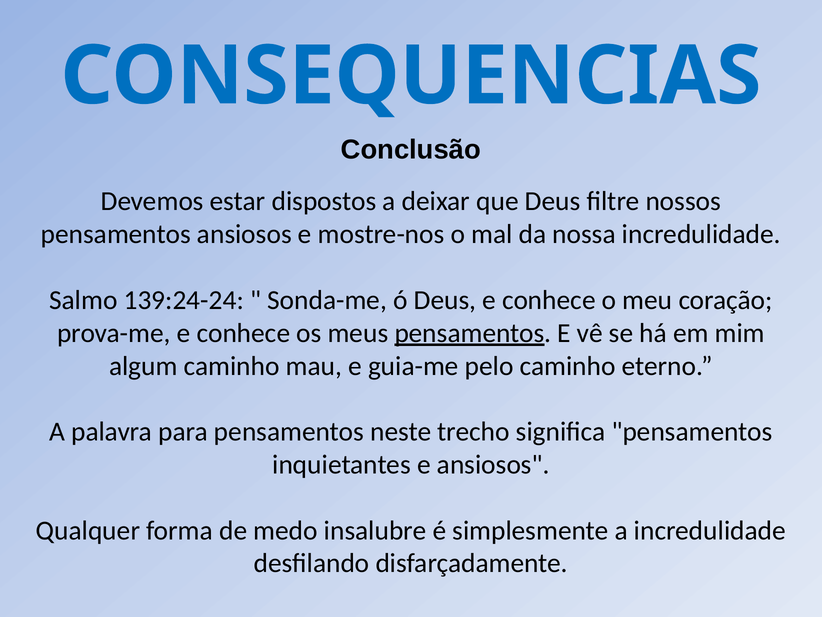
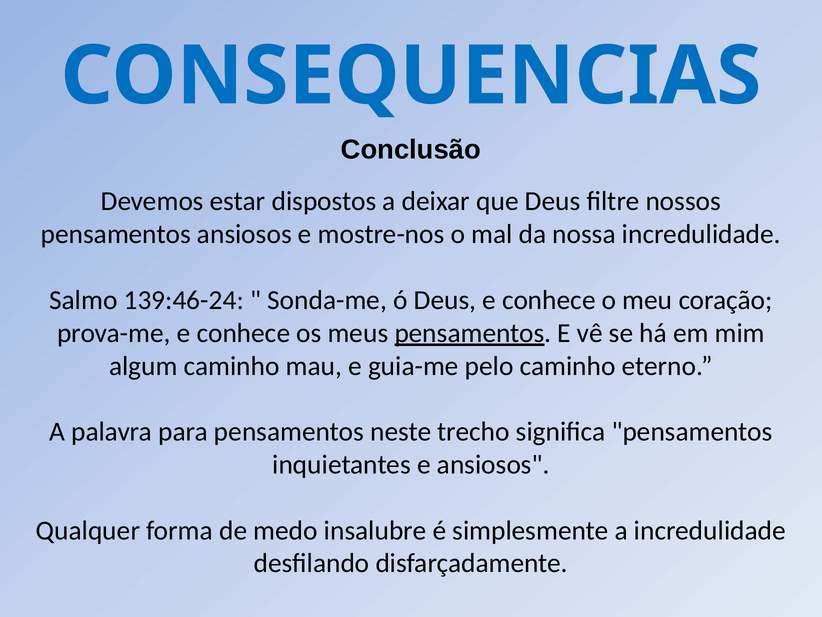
139:24-24: 139:24-24 -> 139:46-24 (184, 300)
